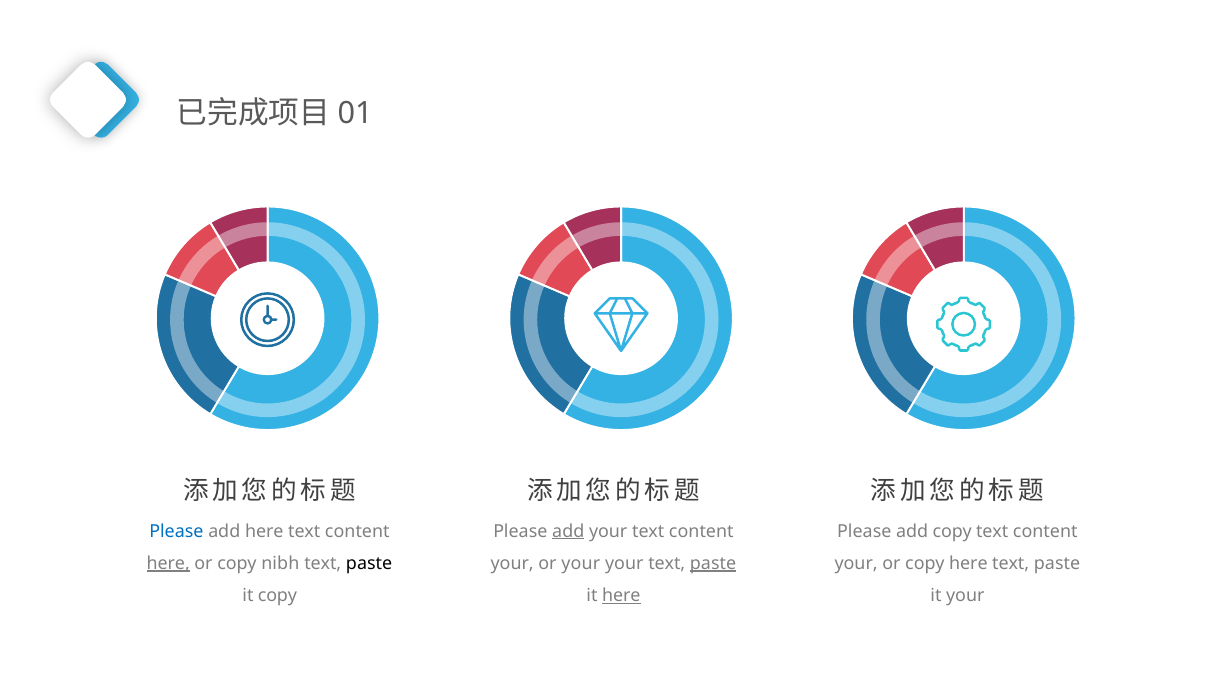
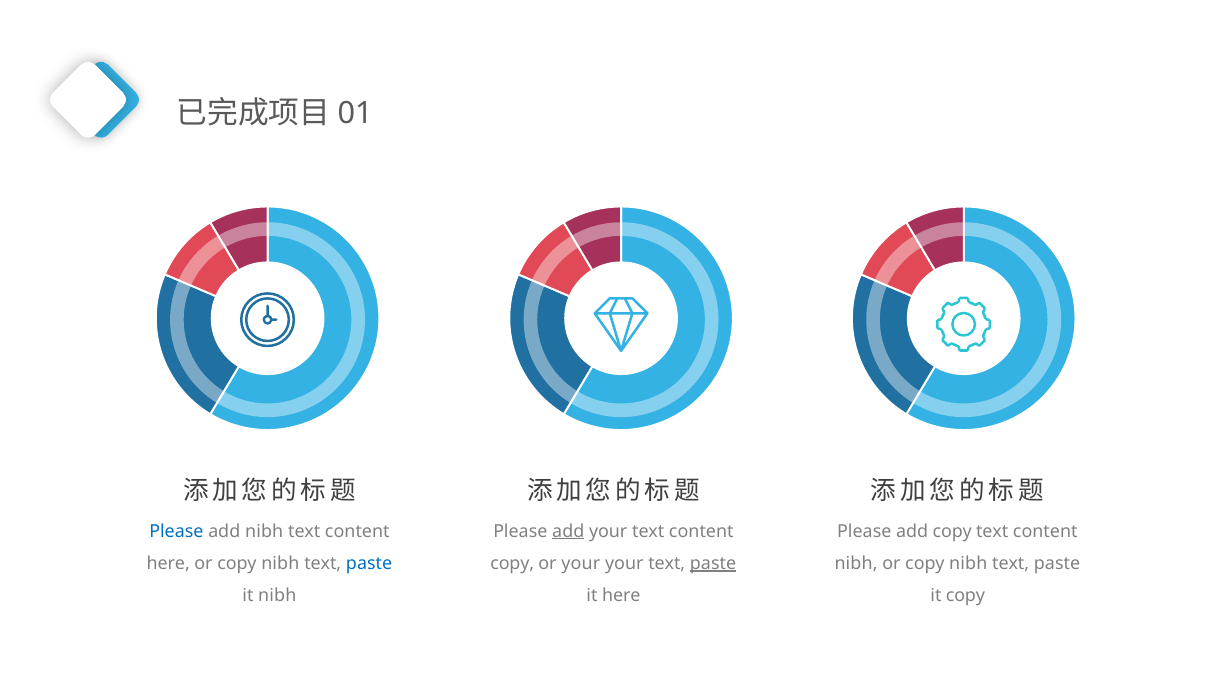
add here: here -> nibh (264, 531)
here underline: present -> none (168, 563)
paste colour: black -> blue (369, 563)
your: your -> copy (512, 563)
your: your -> nibh (856, 563)
here: here -> nibh (968, 563)
it copy: copy -> nibh (277, 596)
here underline: present -> none (621, 596)
it your: your -> copy (965, 596)
